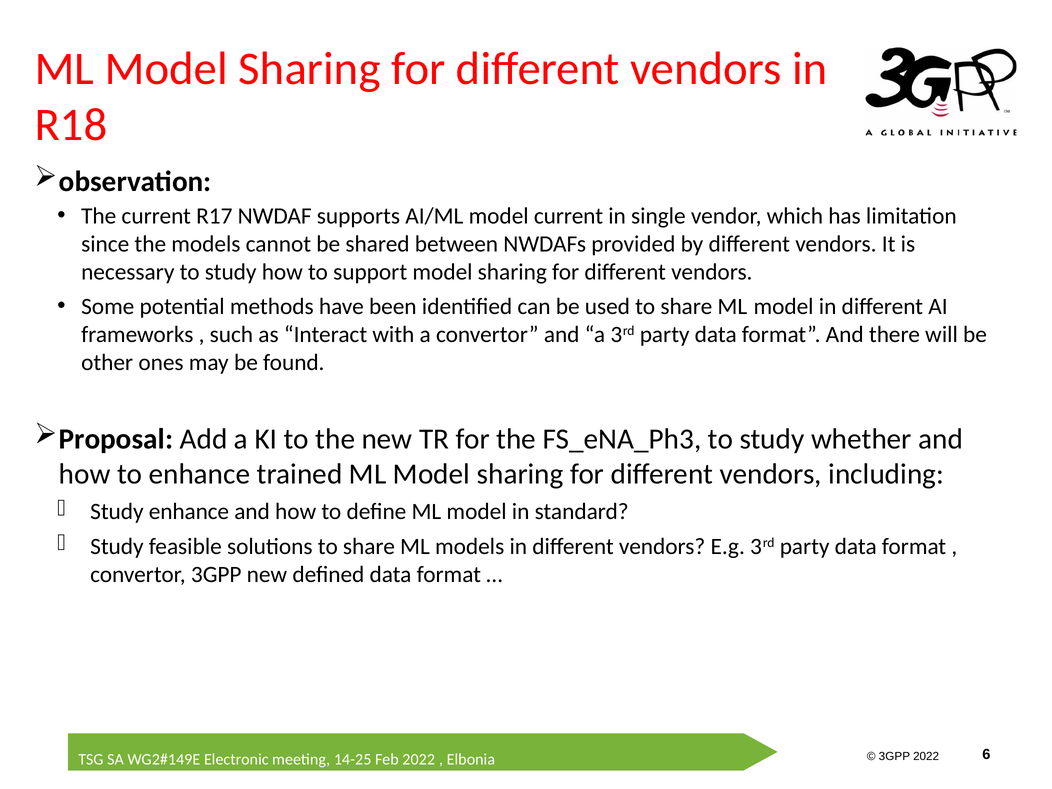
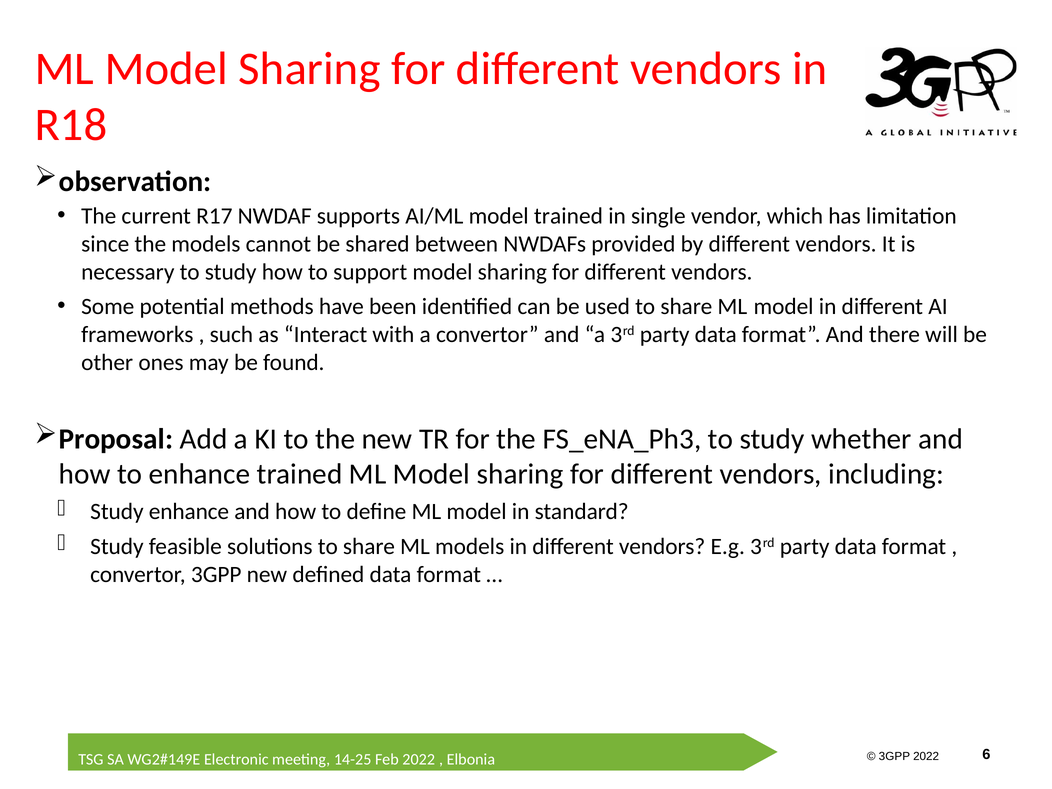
model current: current -> trained (568, 216)
